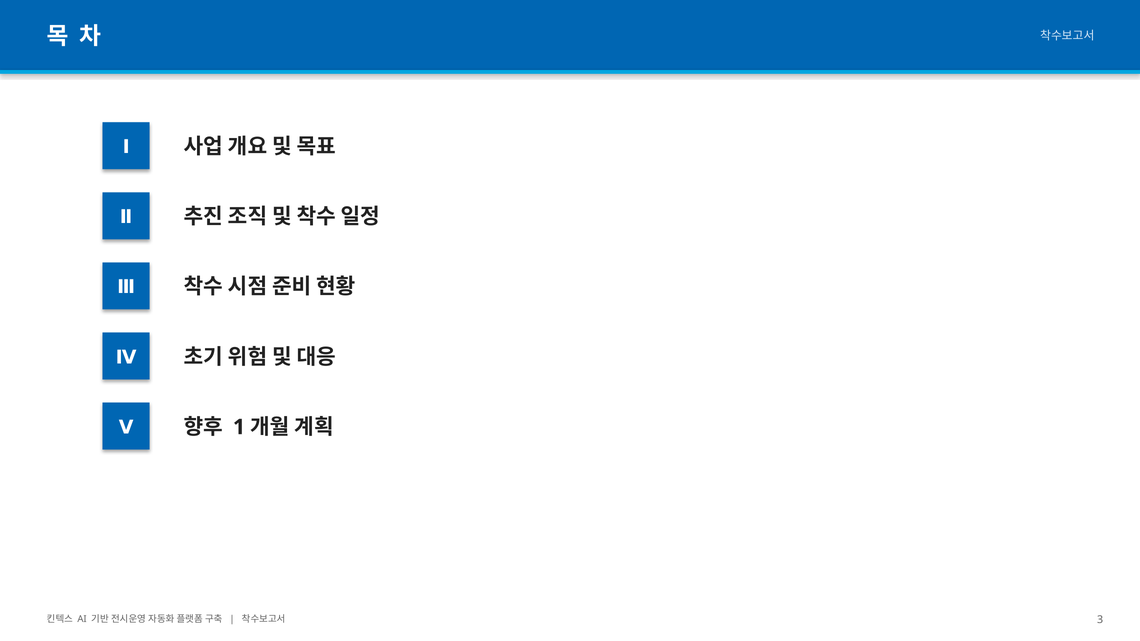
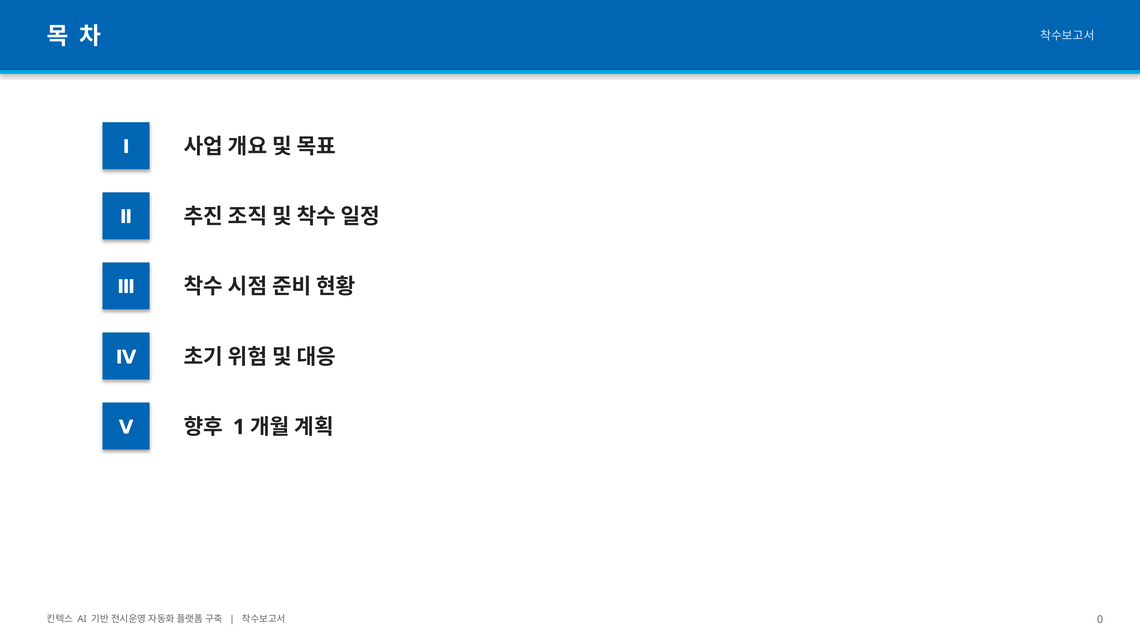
3: 3 -> 0 (1100, 620)
